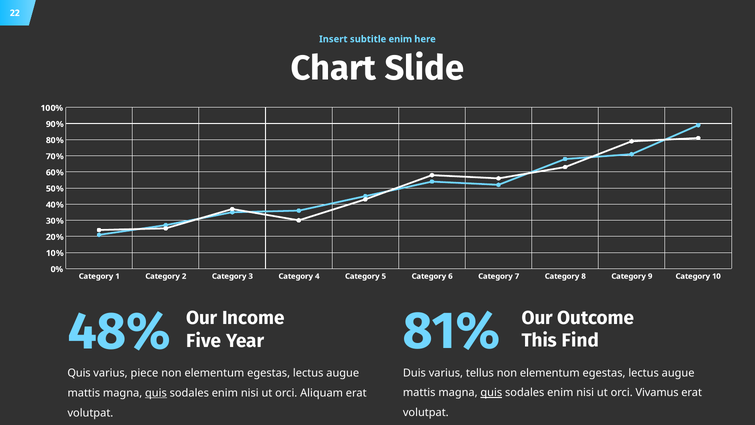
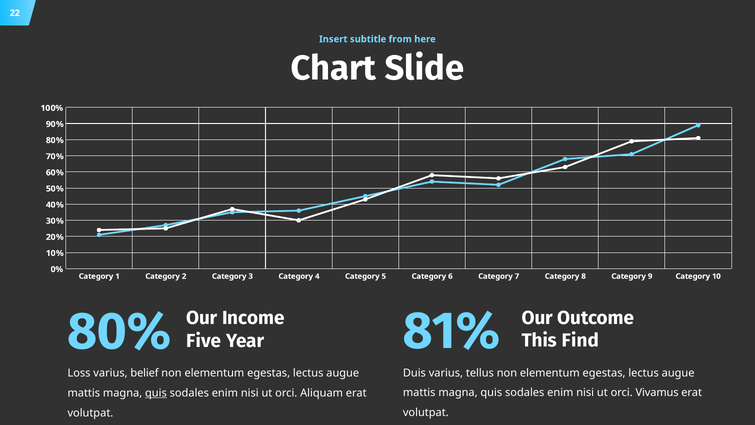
subtitle enim: enim -> from (400, 39)
48%: 48% -> 80% (119, 331)
Quis: Quis -> Loss (79, 373)
piece: piece -> belief (145, 373)
quis underline: present -> none (491, 393)
